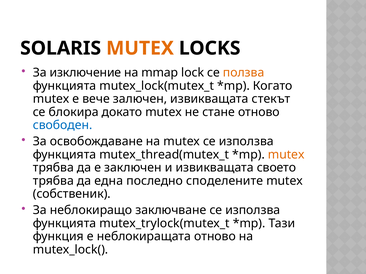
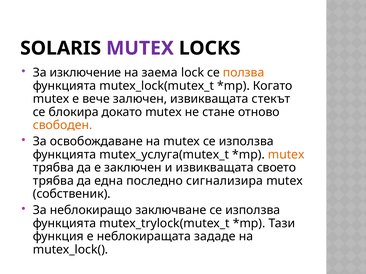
MUTEX colour: orange -> purple (140, 48)
mmap: mmap -> заема (160, 73)
свободен colour: blue -> orange (63, 125)
mutex_thread(mutex_t: mutex_thread(mutex_t -> mutex_услуга(mutex_t (164, 155)
споделените: споделените -> сигнализира (225, 181)
неблокиращата отново: отново -> зададе (215, 237)
